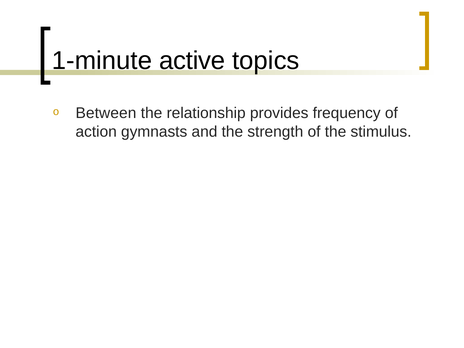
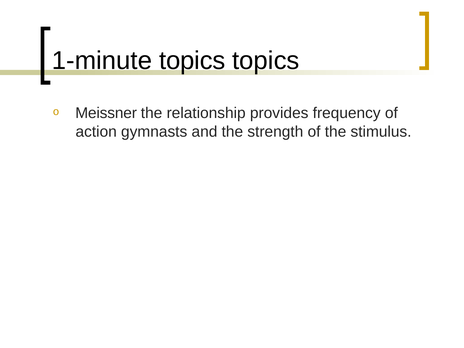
1-minute active: active -> topics (192, 61)
Between: Between -> Meissner (106, 113)
